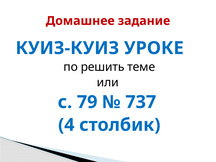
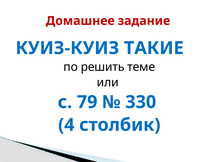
УРОКЕ: УРОКЕ -> ТАКИЕ (154, 48)
737: 737 -> 330 (141, 102)
